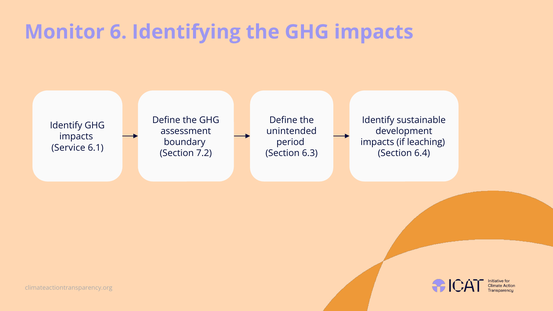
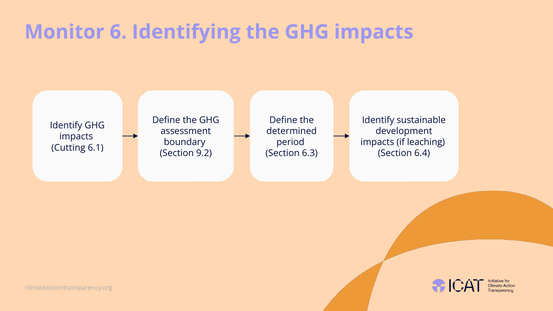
unintended: unintended -> determined (292, 131)
Service: Service -> Cutting (68, 148)
7.2: 7.2 -> 9.2 (204, 153)
